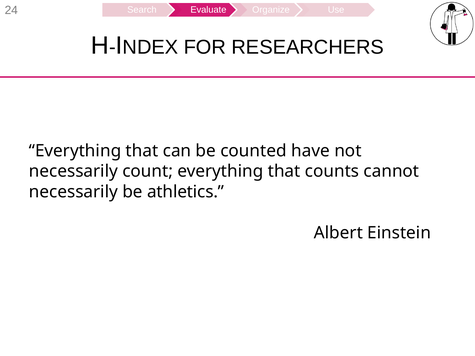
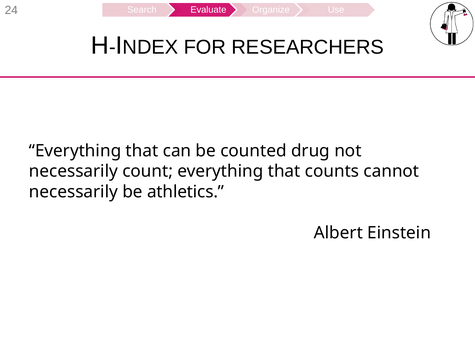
have: have -> drug (310, 151)
